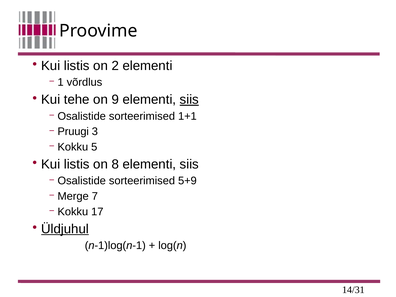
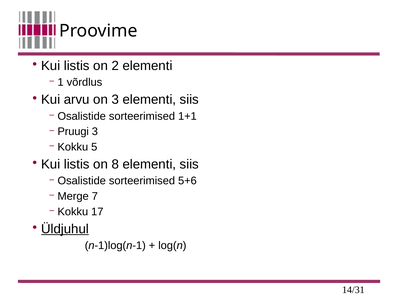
tehe: tehe -> arvu (77, 100)
on 9: 9 -> 3 (115, 100)
siis underline: present -> none (189, 100)
5+9: 5+9 -> 5+6 (187, 181)
